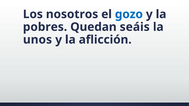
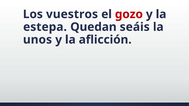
nosotros: nosotros -> vuestros (72, 14)
gozo colour: blue -> red (129, 14)
pobres: pobres -> estepa (45, 27)
